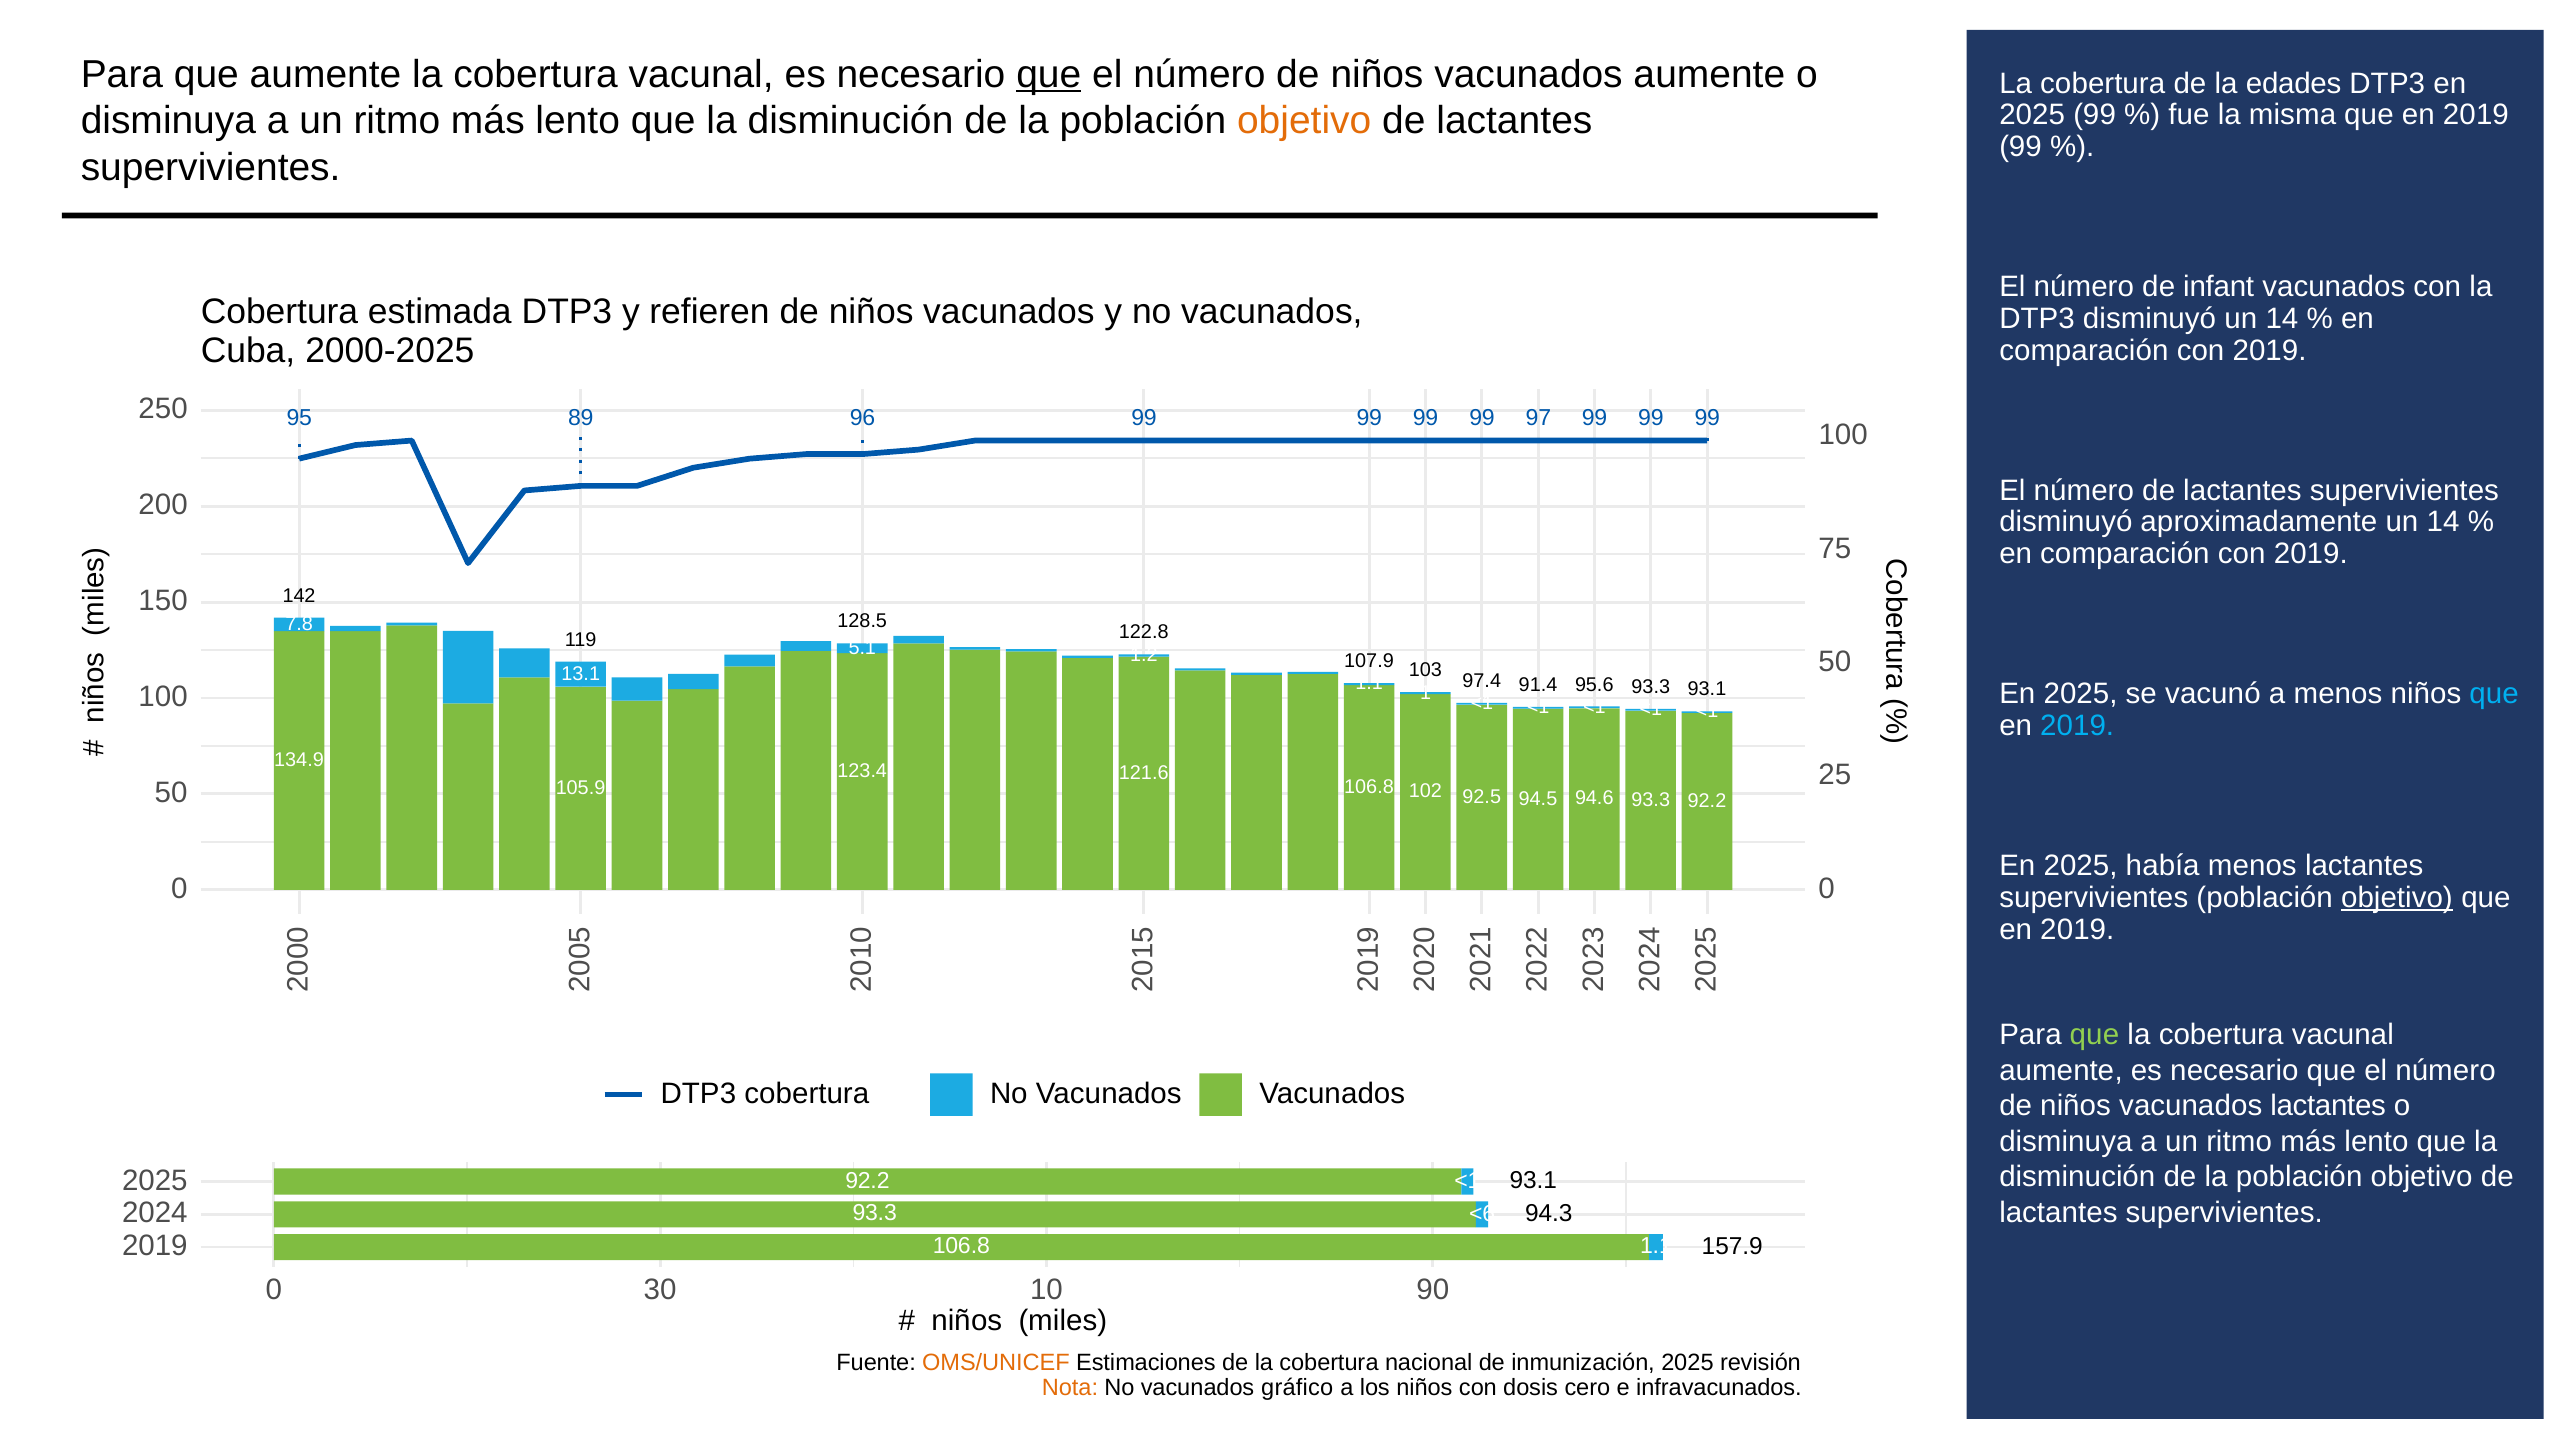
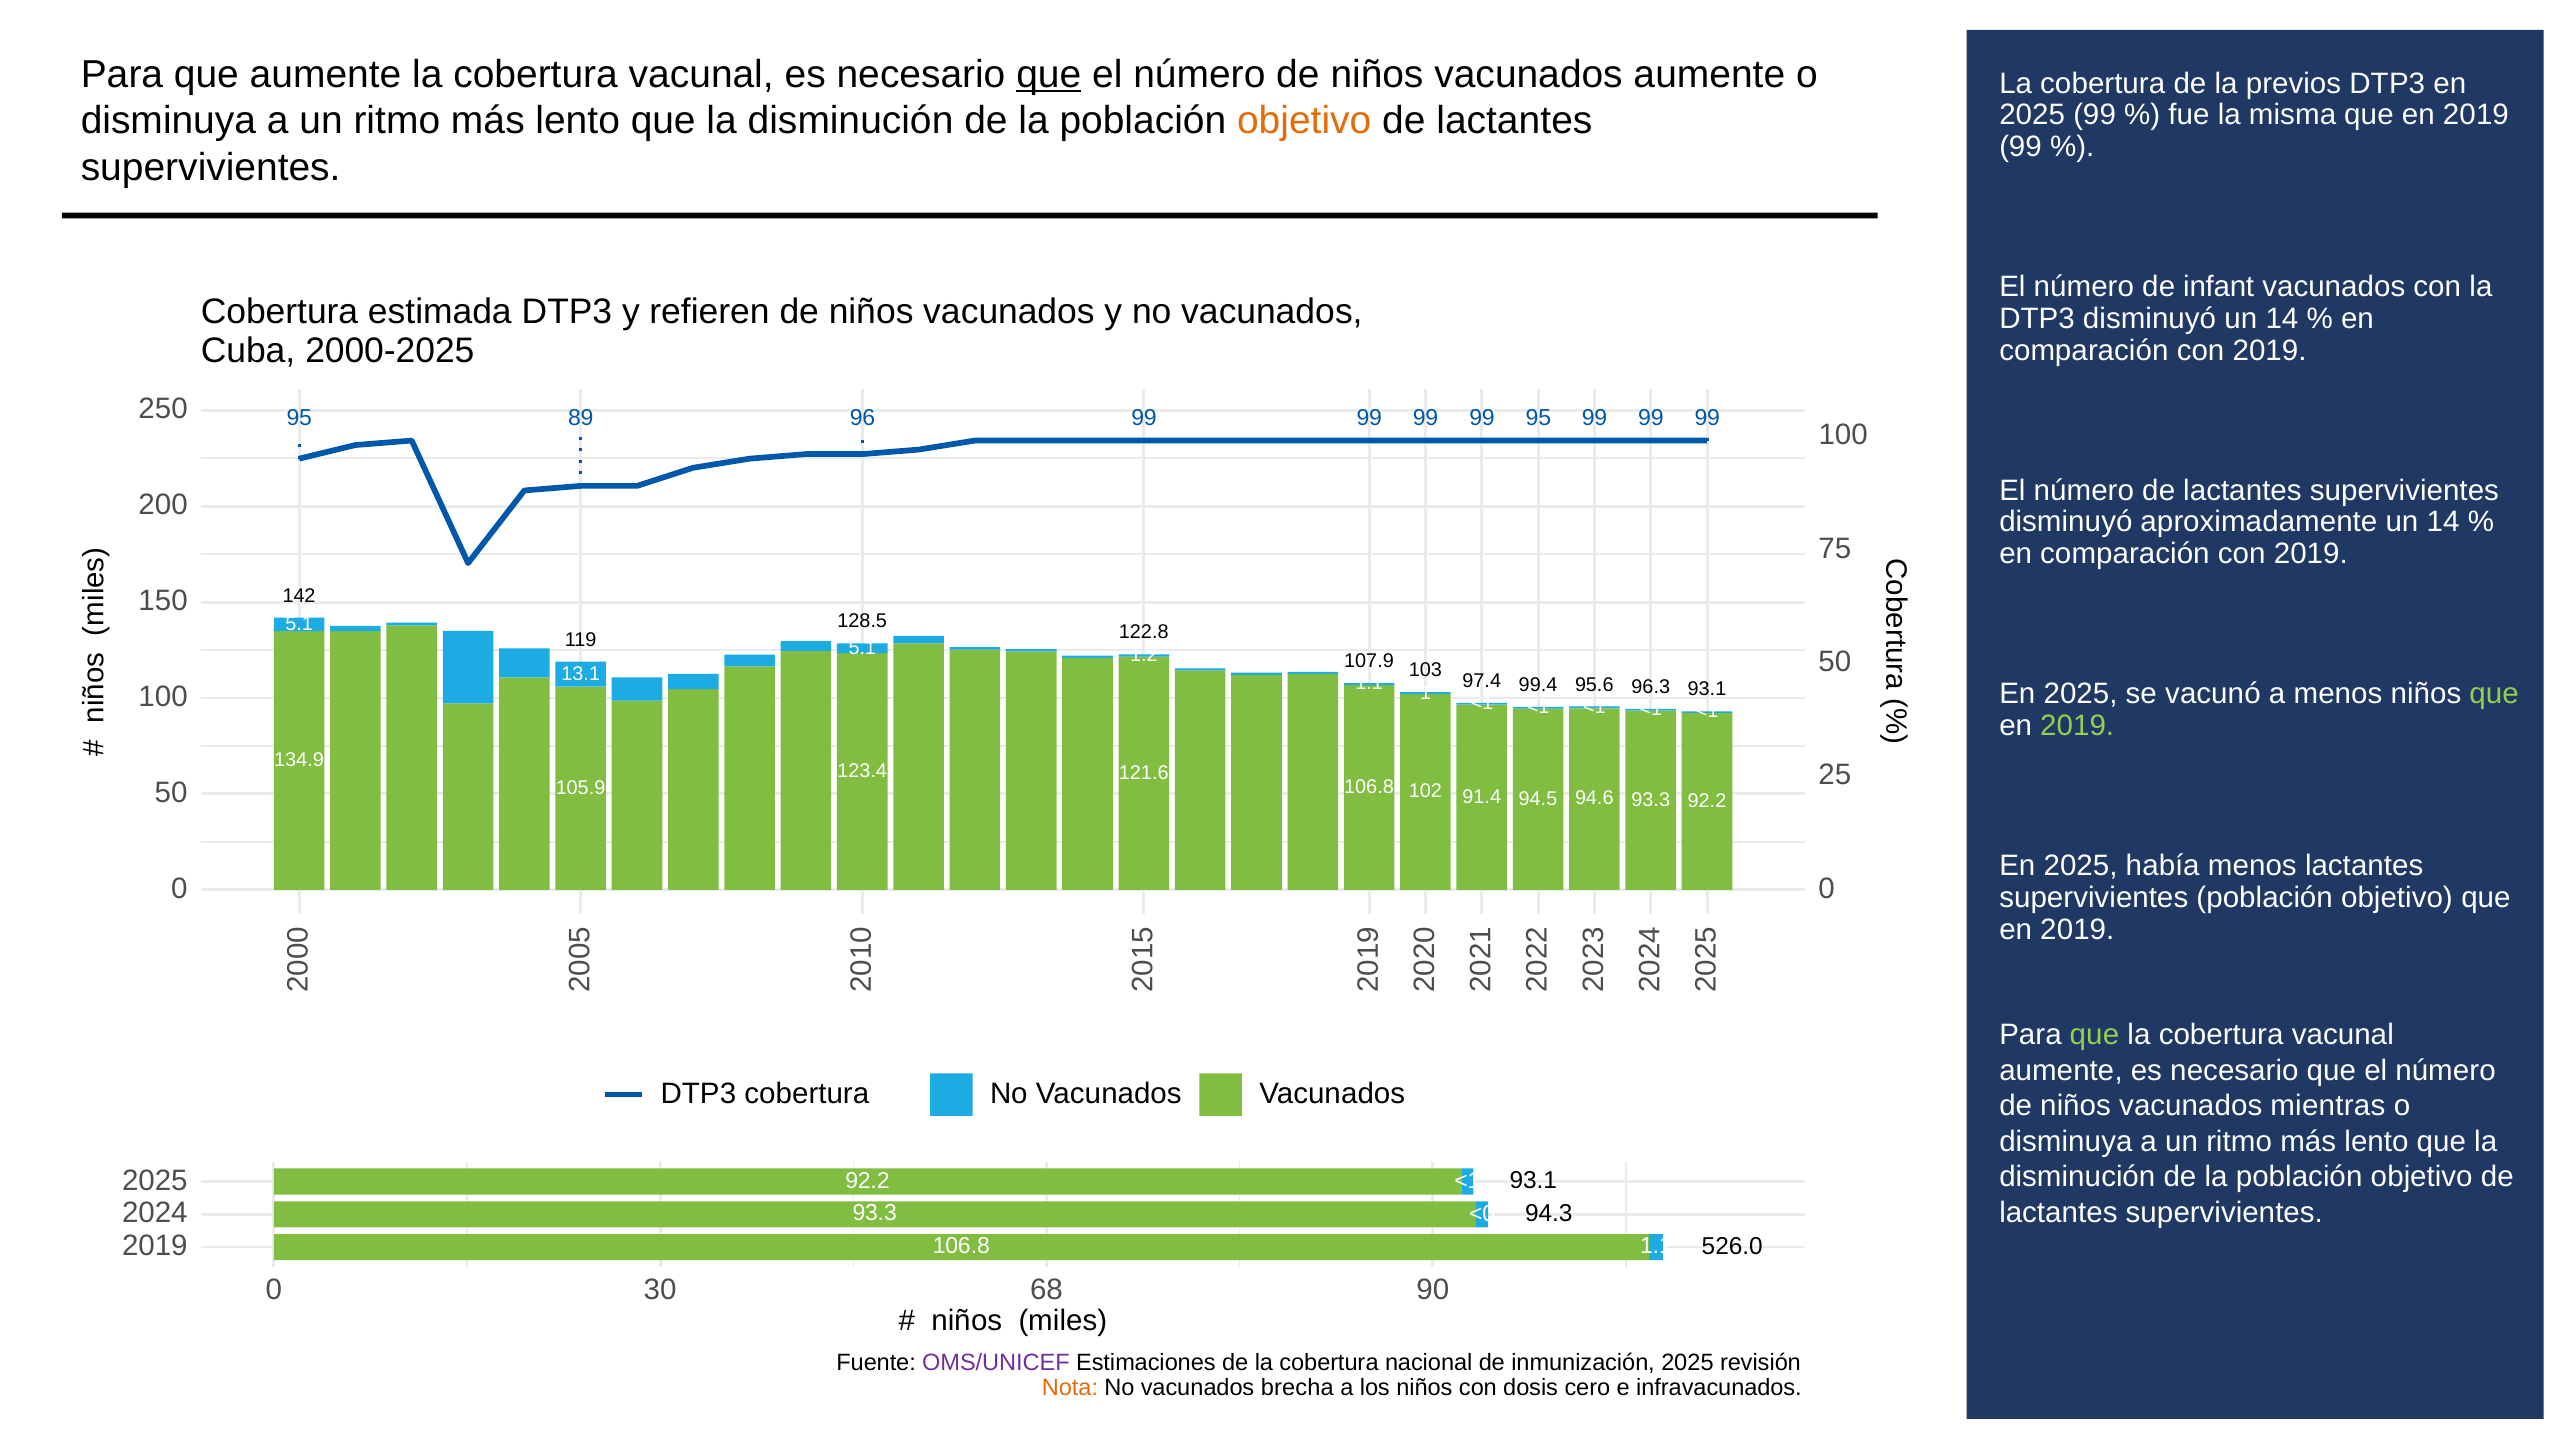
edades: edades -> previos (2293, 83)
99 97: 97 -> 95 (1538, 418)
7.8: 7.8 -> 5.1 (299, 624)
91.4: 91.4 -> 99.4 (1538, 685)
95.6 93.3: 93.3 -> 96.3 (1651, 687)
que colour: light blue -> light green (2494, 694)
2019 colour: light blue -> light green (2077, 726)
92.5: 92.5 -> 91.4 (1482, 797)
objetivo underline: present -> none (2397, 897)
vacunados lactantes: lactantes -> mientras (2328, 1106)
<6: <6 -> <0 (1482, 1213)
157.9: 157.9 -> 526.0 (1732, 1246)
10: 10 -> 68 (1046, 1289)
OMS/UNICEF colour: orange -> purple (996, 1363)
gráfico: gráfico -> brecha (1297, 1387)
